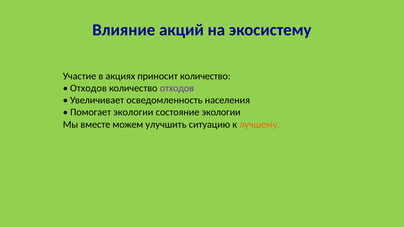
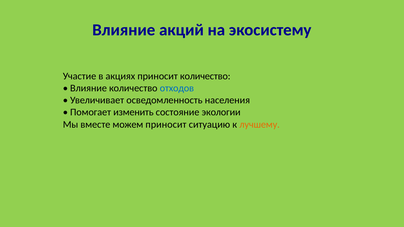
Отходов: Отходов -> Влияние (88, 88)
отходов colour: purple -> blue (177, 88)
Помогает экологии: экологии -> изменить (133, 112)
можем улучшить: улучшить -> приносит (166, 125)
